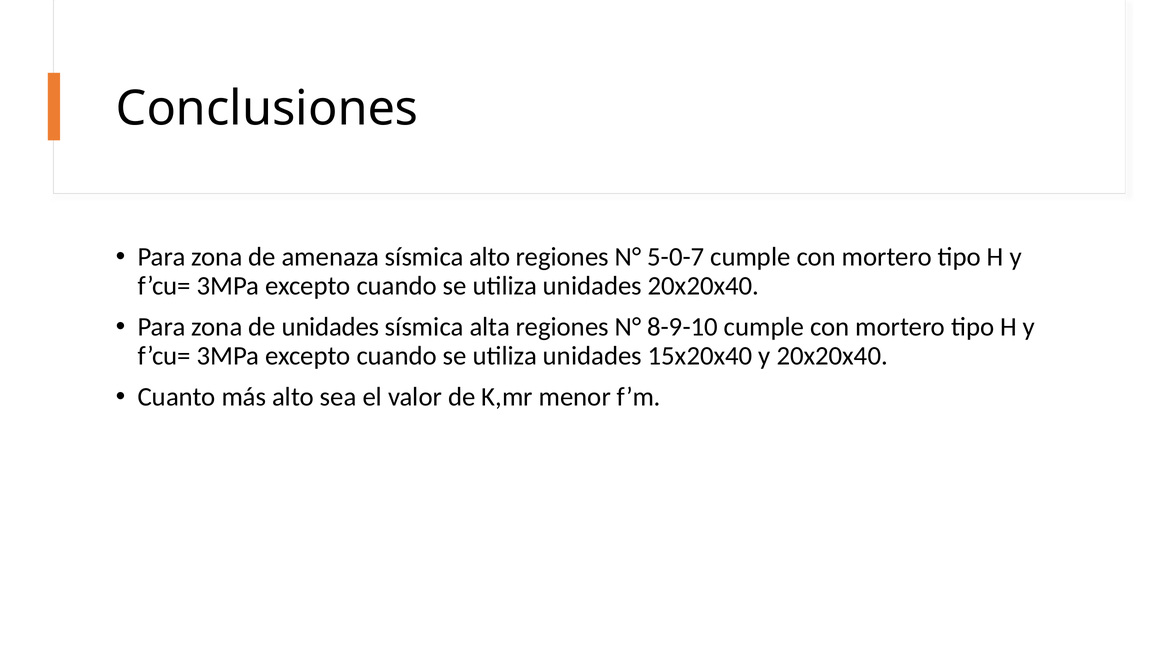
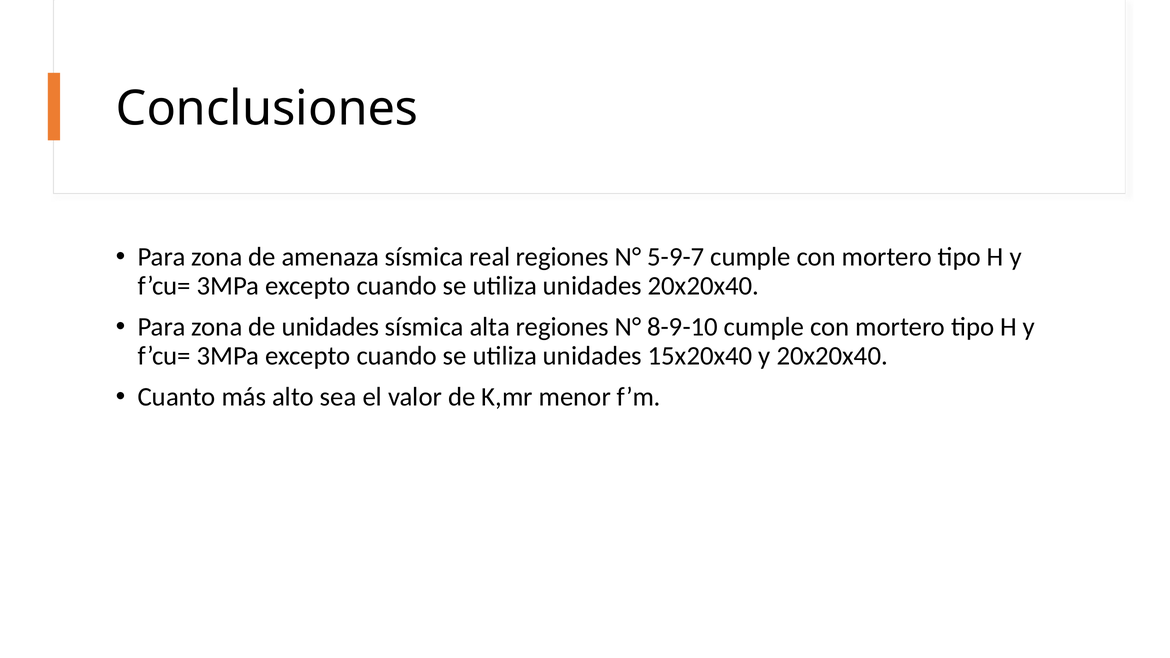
sísmica alto: alto -> real (490, 257)
5-0-7: 5-0-7 -> 5-9-7 (676, 257)
